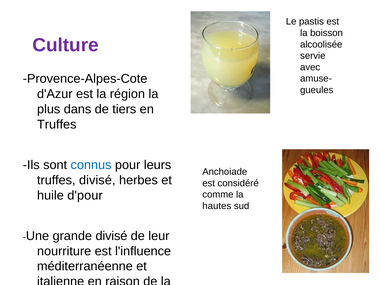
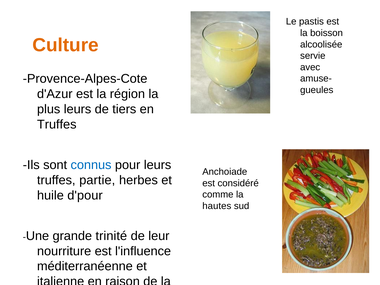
Culture colour: purple -> orange (66, 45)
plus dans: dans -> leurs (78, 109)
truffes divisé: divisé -> partie (97, 180)
grande divisé: divisé -> trinité (111, 236)
